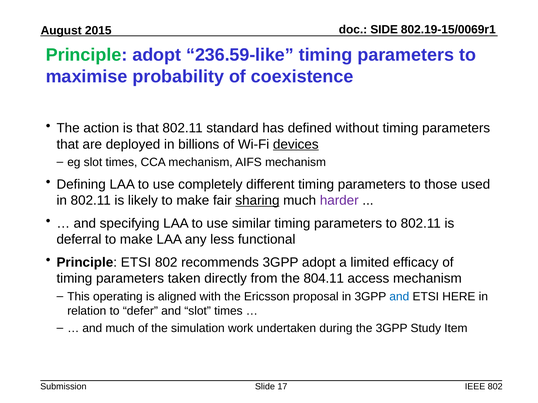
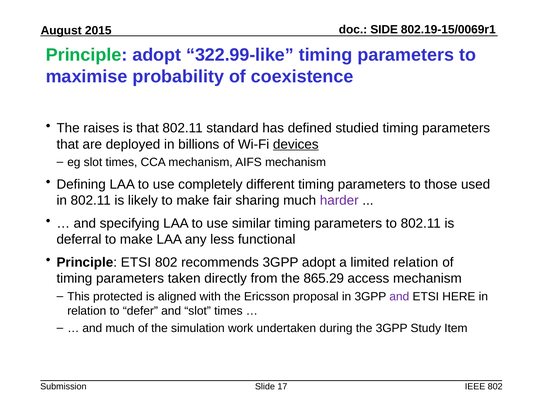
236.59-like: 236.59-like -> 322.99-like (240, 55)
action: action -> raises (101, 128)
without: without -> studied (357, 128)
sharing underline: present -> none (257, 201)
limited efficacy: efficacy -> relation (416, 263)
804.11: 804.11 -> 865.29 (324, 279)
operating: operating -> protected (118, 297)
and colour: blue -> purple (399, 297)
